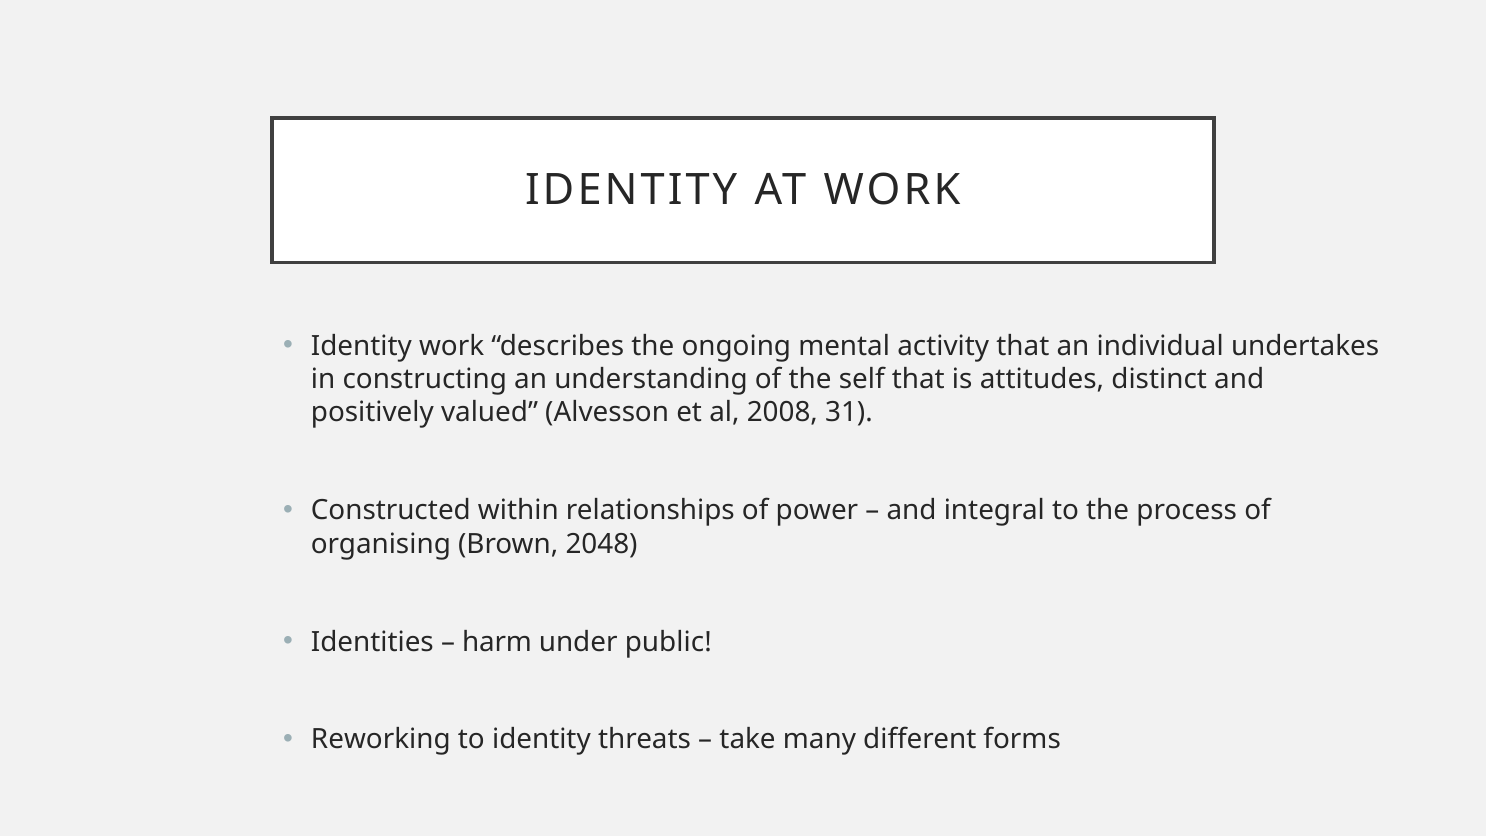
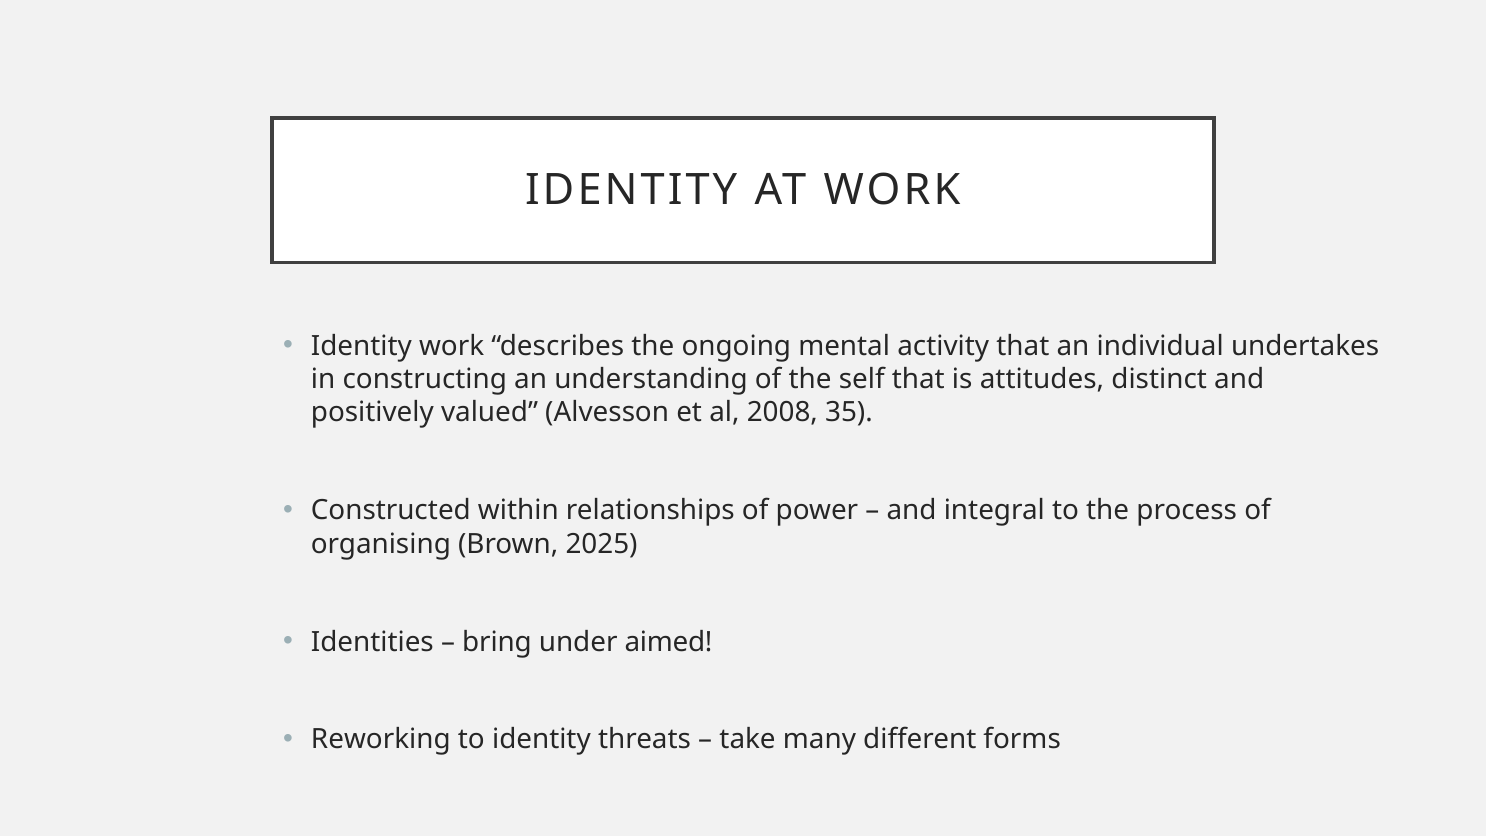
31: 31 -> 35 (849, 413)
2048: 2048 -> 2025 (602, 544)
harm: harm -> bring (497, 642)
public: public -> aimed (668, 642)
